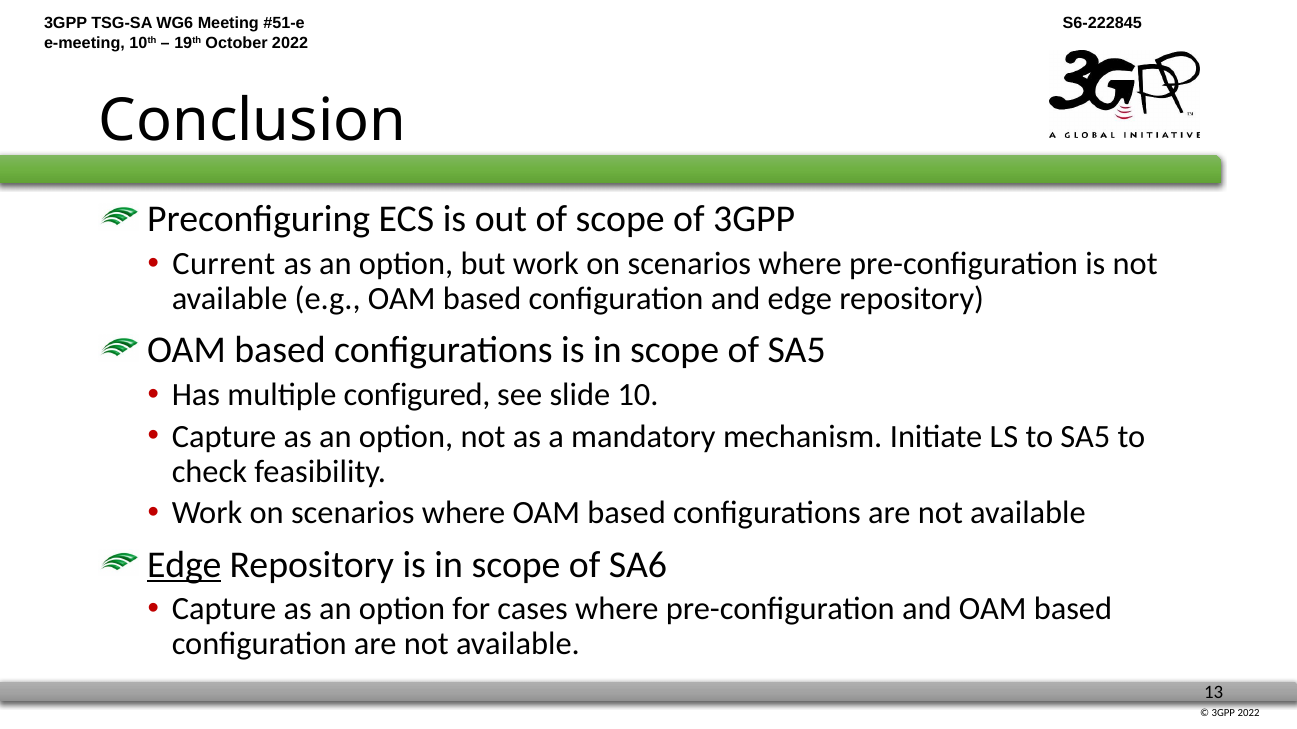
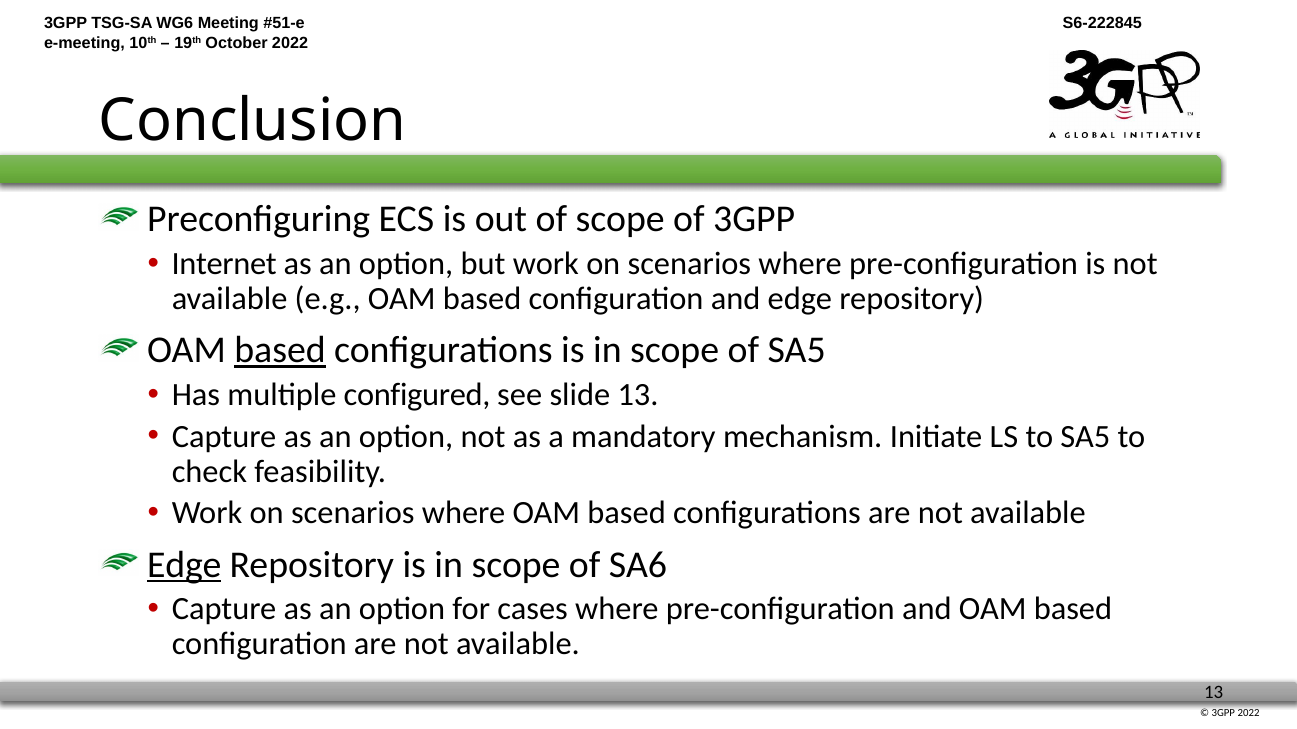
Current: Current -> Internet (224, 264)
based underline: none -> present (280, 350)
slide 10: 10 -> 13 (638, 395)
